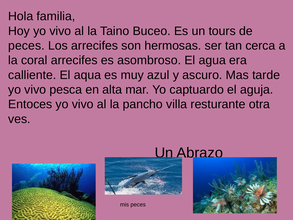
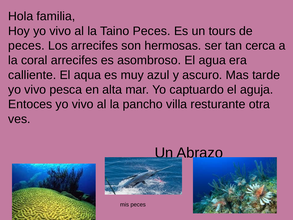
Taino Buceo: Buceo -> Peces (152, 31)
